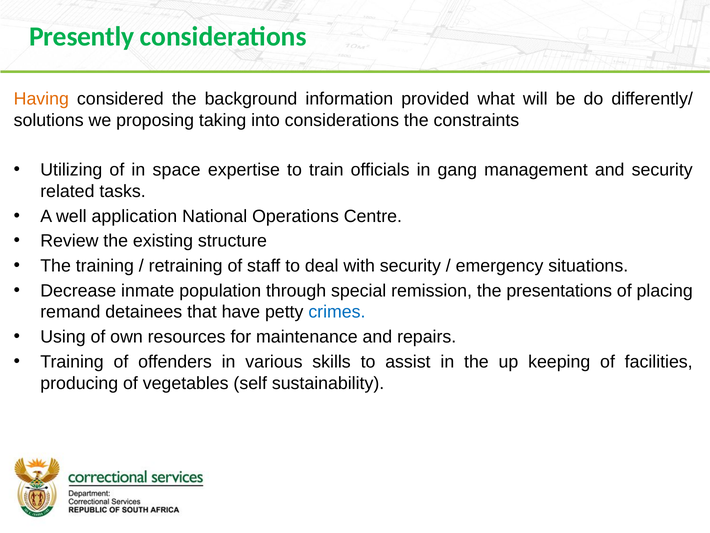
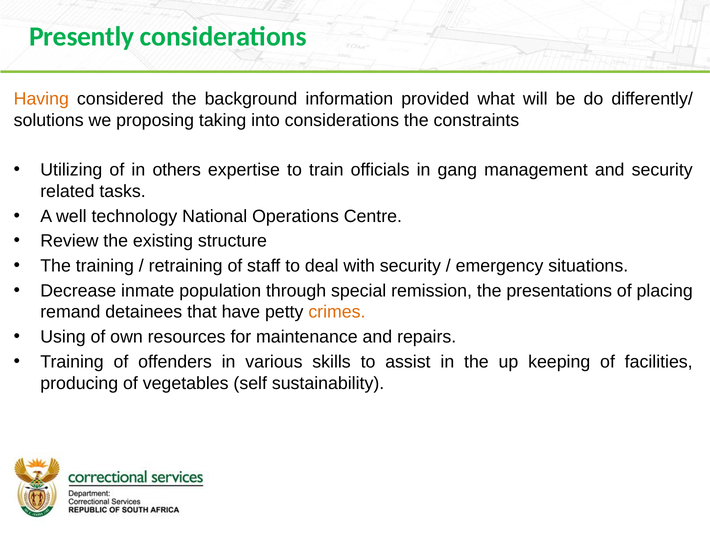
space: space -> others (177, 170)
application: application -> technology (134, 216)
crimes colour: blue -> orange (337, 312)
